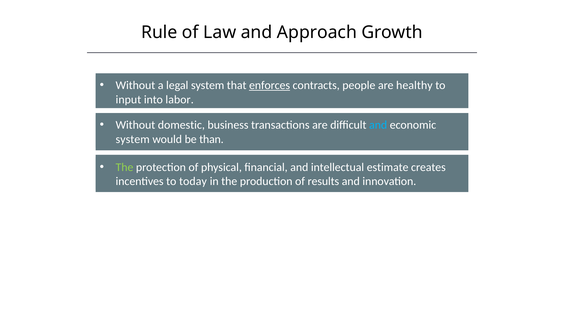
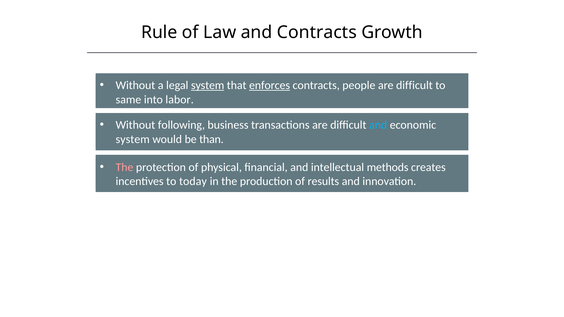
and Approach: Approach -> Contracts (317, 32)
system underline: none -> present (208, 85)
people are healthy: healthy -> difficult (414, 85)
input: input -> same (128, 100)
domestic: domestic -> following (181, 125)
The colour: light green -> pink (124, 167)
estimate: estimate -> methods (388, 167)
